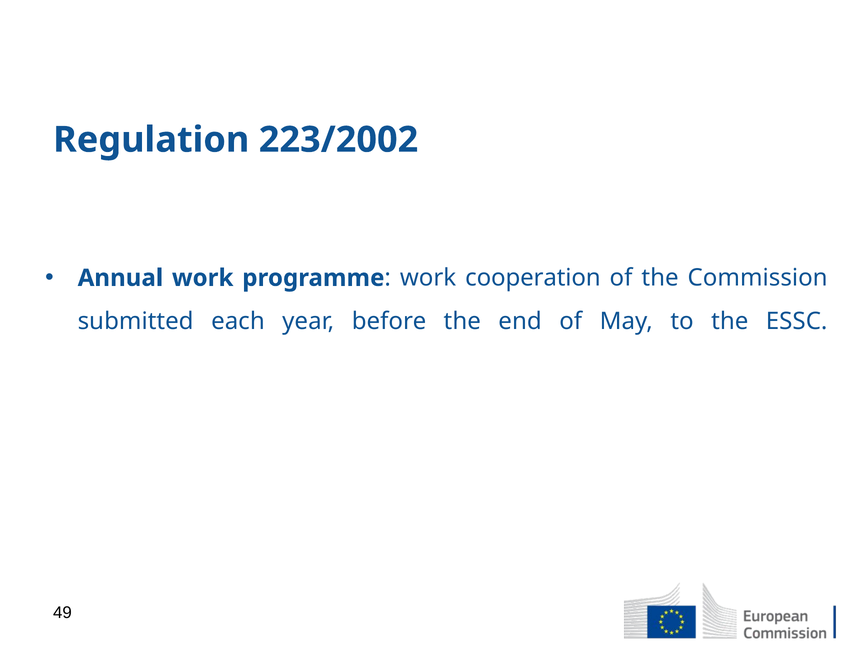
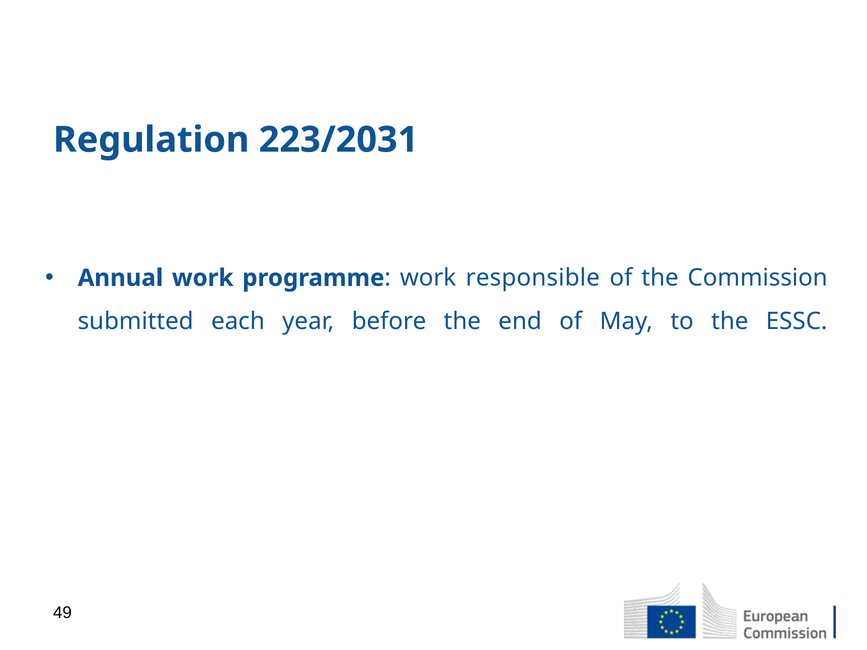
223/2002: 223/2002 -> 223/2031 (339, 140)
cooperation: cooperation -> responsible (533, 278)
